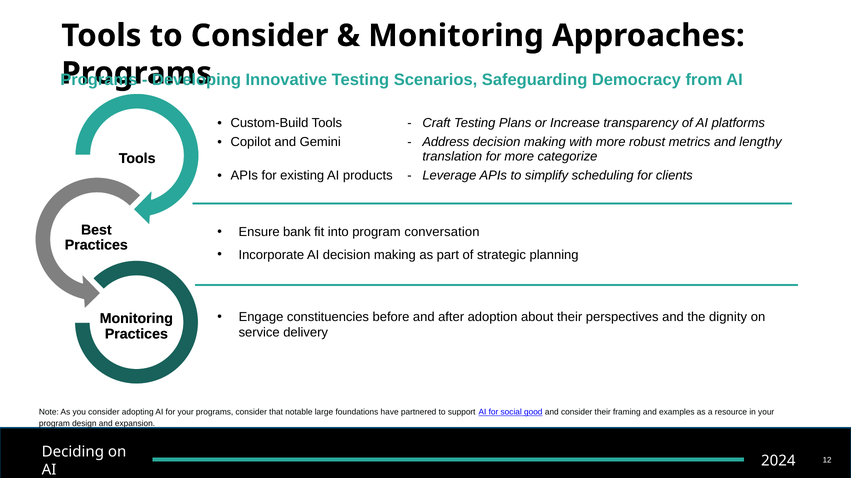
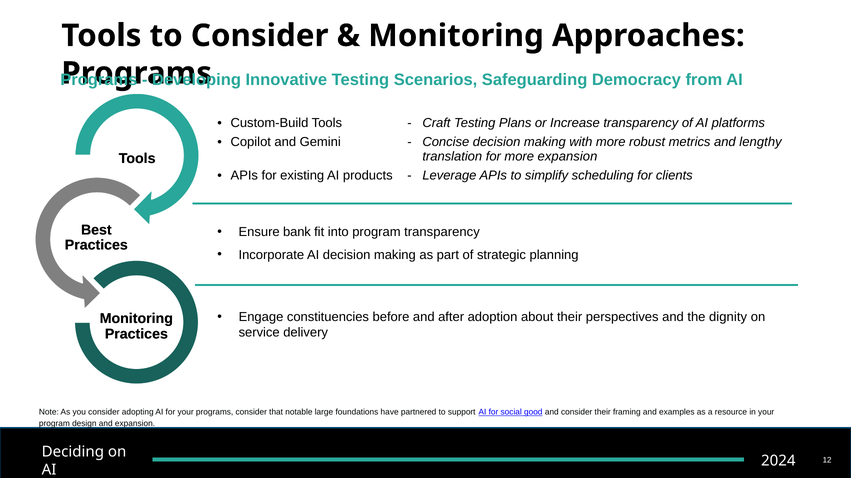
Address: Address -> Concise (446, 142)
more categorize: categorize -> expansion (568, 157)
program conversation: conversation -> transparency (442, 232)
